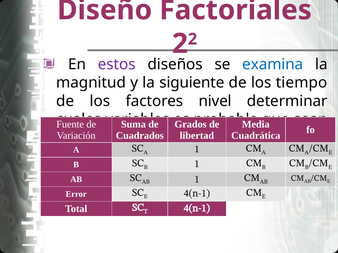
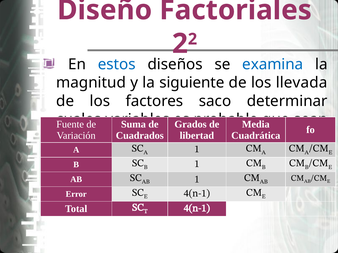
estos colour: purple -> blue (117, 64)
tiempo: tiempo -> llevada (302, 83)
nivel: nivel -> saco (215, 101)
